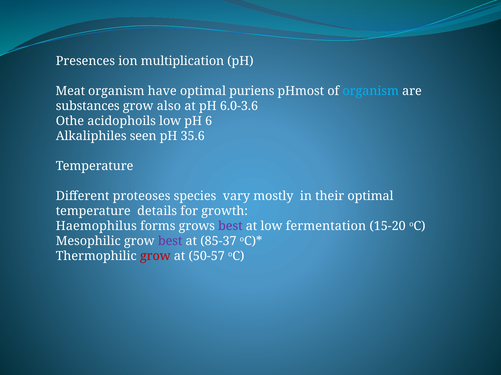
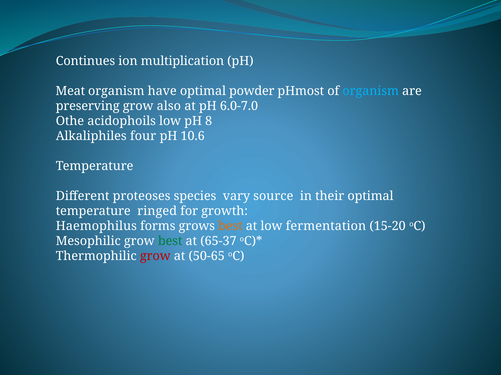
Presences: Presences -> Continues (85, 61)
puriens: puriens -> powder (252, 91)
substances: substances -> preserving (88, 106)
6.0-3.6: 6.0-3.6 -> 6.0-7.0 (239, 106)
6: 6 -> 8 (209, 121)
seen: seen -> four (143, 136)
35.6: 35.6 -> 10.6 (193, 136)
mostly: mostly -> source (273, 196)
details: details -> ringed (157, 211)
best colour: purple -> orange (230, 226)
best colour: purple -> green (170, 241)
85-37: 85-37 -> 65-37 (218, 241)
50-57: 50-57 -> 50-65 (207, 256)
